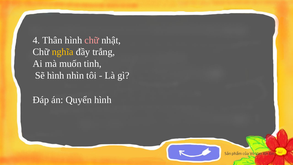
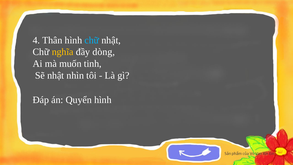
chữ colour: pink -> light blue (92, 40)
trắng: trắng -> dòng (104, 52)
Sẽ hình: hình -> nhật (56, 75)
